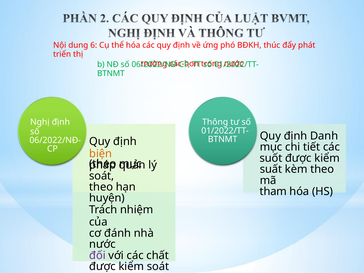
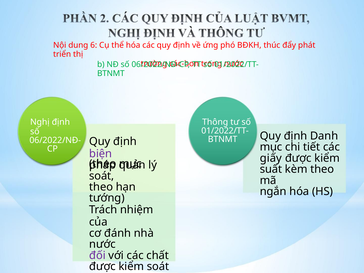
biện colour: orange -> purple (101, 154)
suốt: suốt -> giấy (271, 158)
tham: tham -> ngắn (273, 191)
huyện: huyện -> tướng (107, 198)
